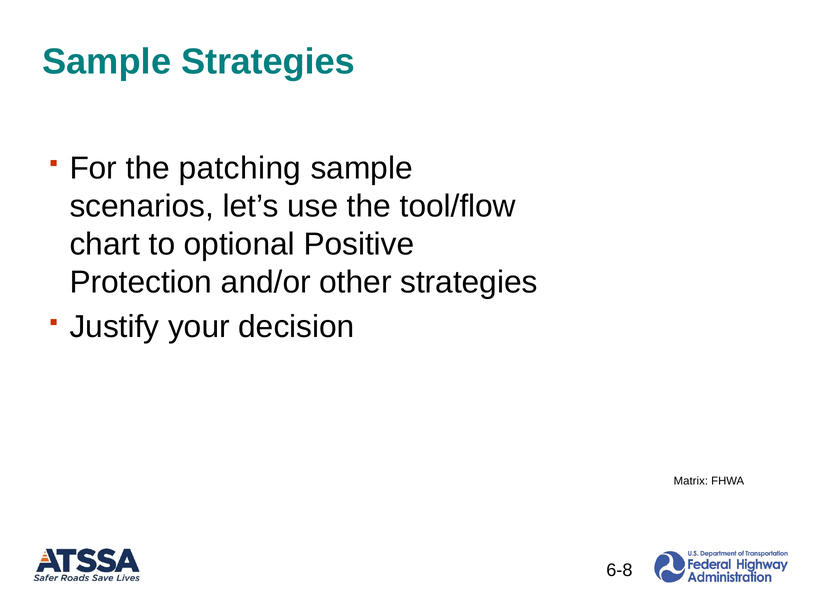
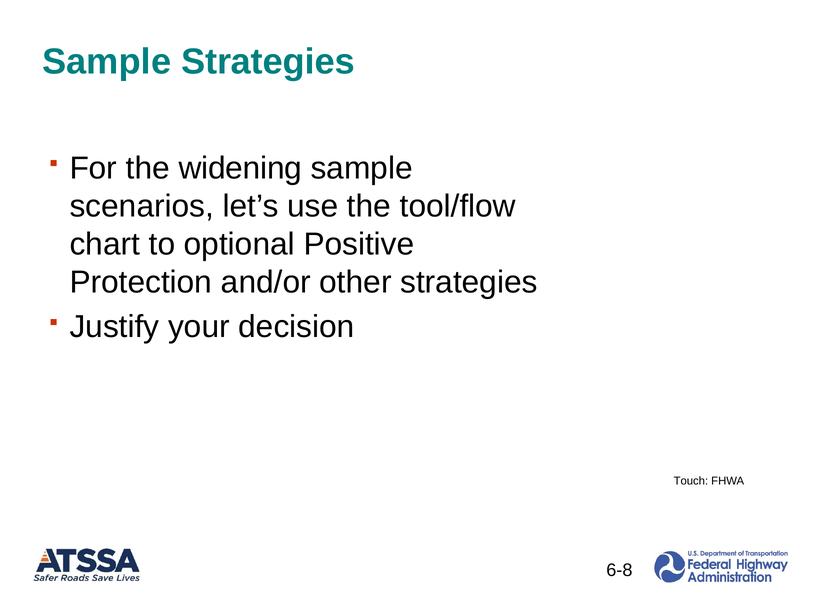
patching: patching -> widening (240, 168)
Matrix: Matrix -> Touch (691, 481)
